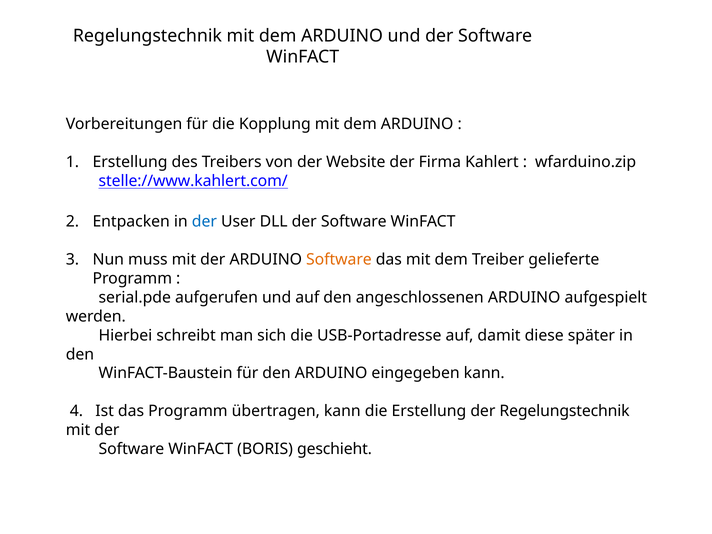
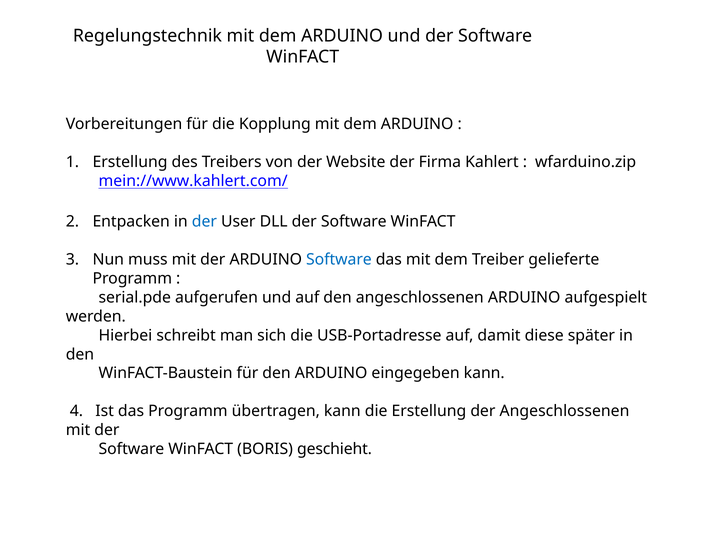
stelle://www.kahlert.com/: stelle://www.kahlert.com/ -> mein://www.kahlert.com/ (193, 181)
Software colour: orange -> blue (339, 259)
der Regelungstechnik: Regelungstechnik -> Angeschlossenen (564, 411)
